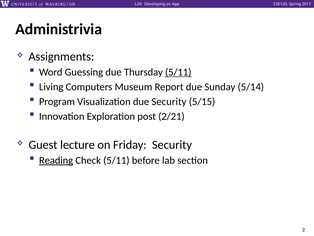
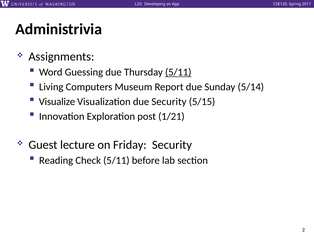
Program: Program -> Visualize (57, 101)
2/21: 2/21 -> 1/21 (171, 116)
Reading underline: present -> none (56, 160)
